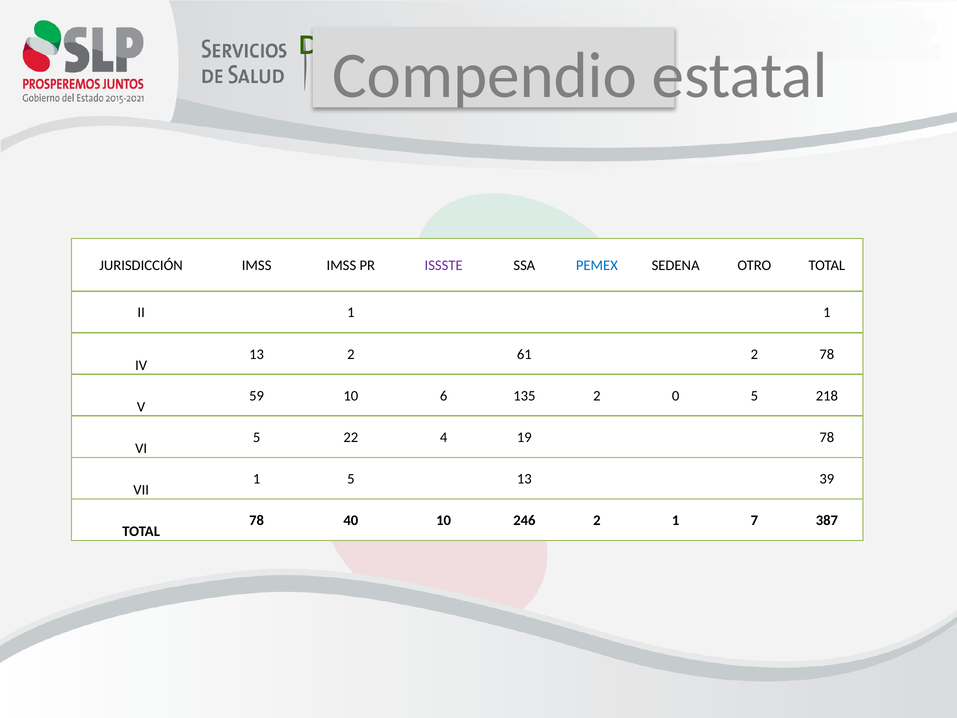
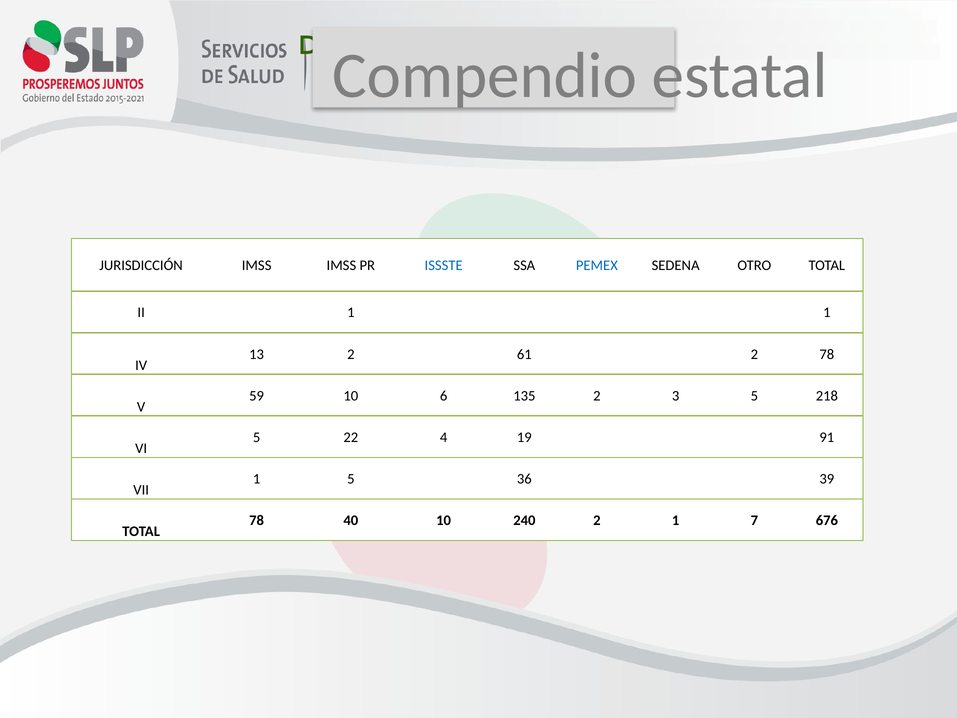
ISSSTE colour: purple -> blue (444, 265)
0: 0 -> 3 (676, 396)
19 78: 78 -> 91 (827, 437)
5 13: 13 -> 36 (524, 479)
246: 246 -> 240 (524, 520)
387: 387 -> 676 (827, 520)
